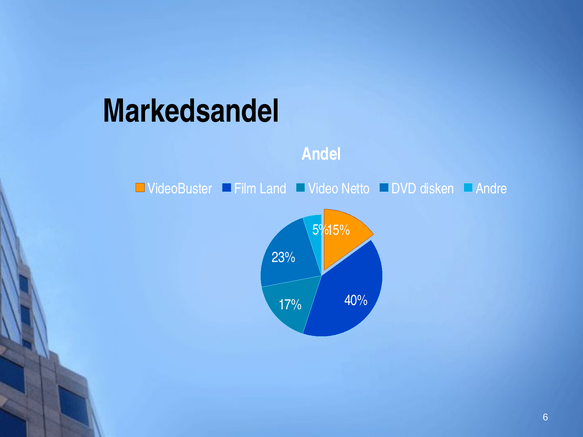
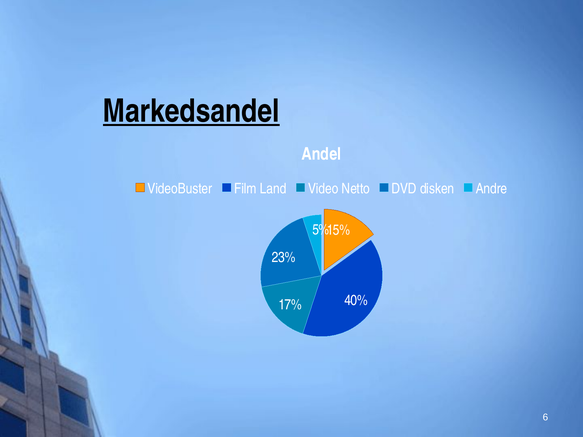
Markedsandel underline: none -> present (191, 111)
